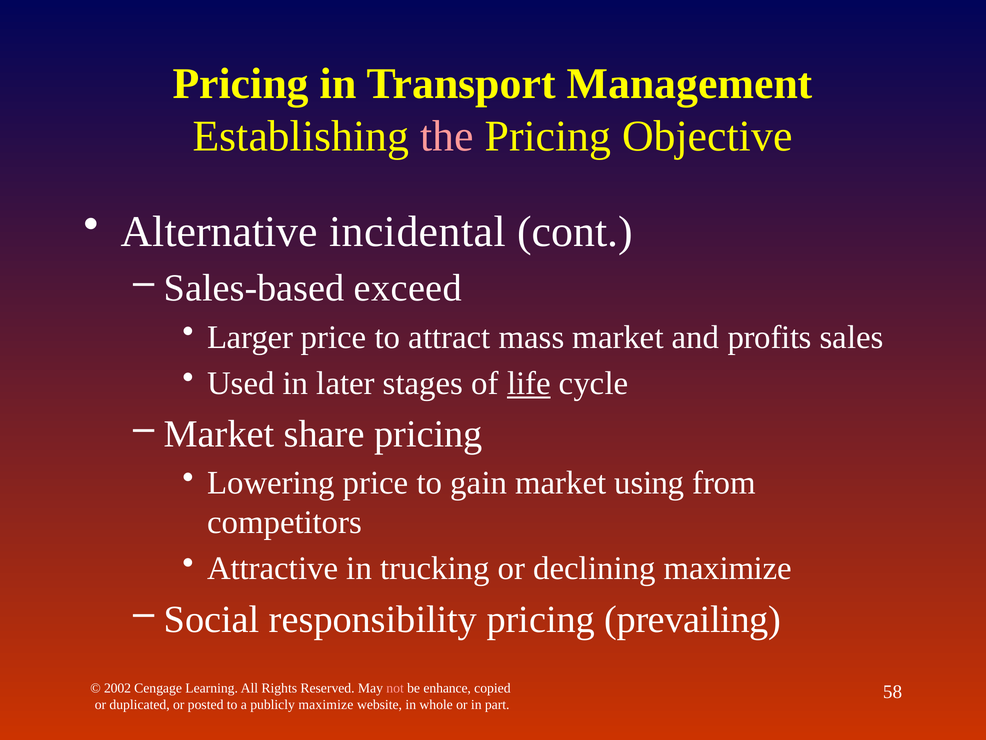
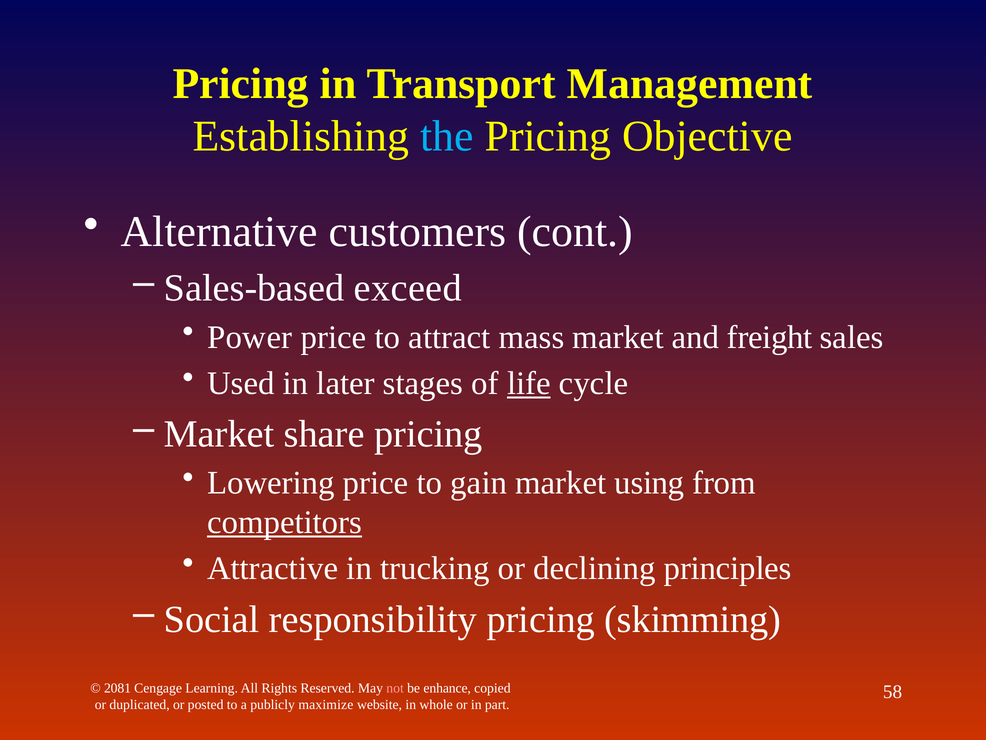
the colour: pink -> light blue (447, 136)
incidental: incidental -> customers (418, 231)
Larger: Larger -> Power (250, 337)
profits: profits -> freight (770, 337)
competitors underline: none -> present (285, 522)
declining maximize: maximize -> principles (728, 568)
prevailing: prevailing -> skimming (693, 619)
2002: 2002 -> 2081 (118, 688)
